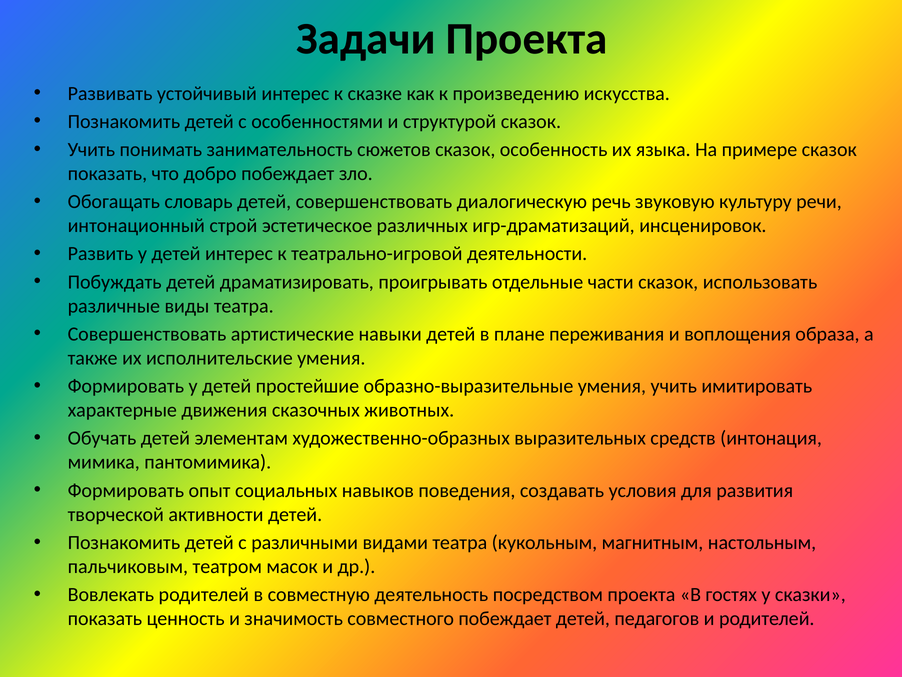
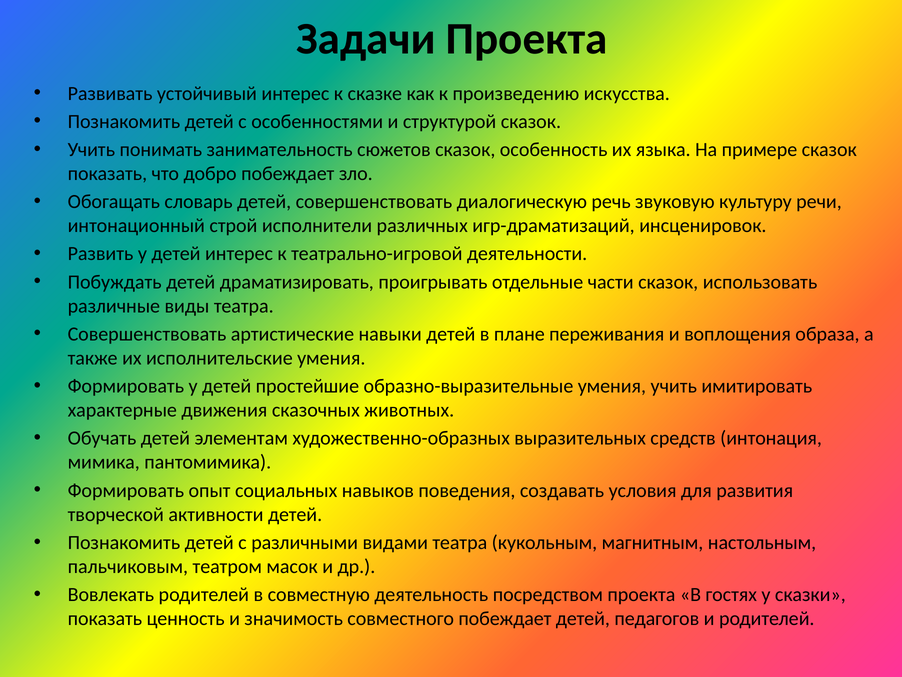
эстетическое: эстетическое -> исполнители (317, 226)
